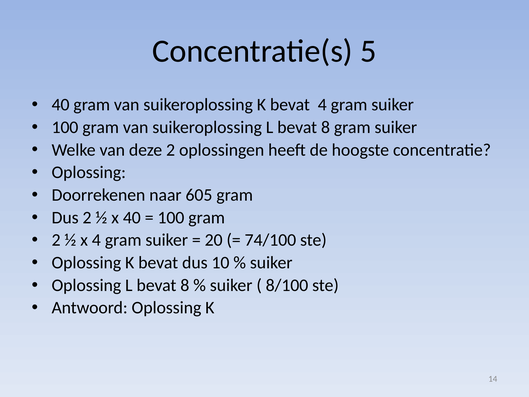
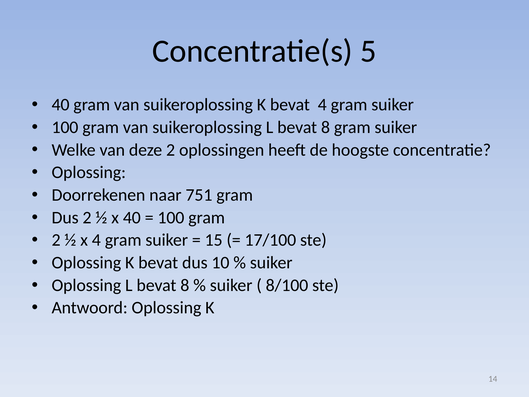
605: 605 -> 751 (199, 195)
20: 20 -> 15 (214, 240)
74/100: 74/100 -> 17/100 (270, 240)
